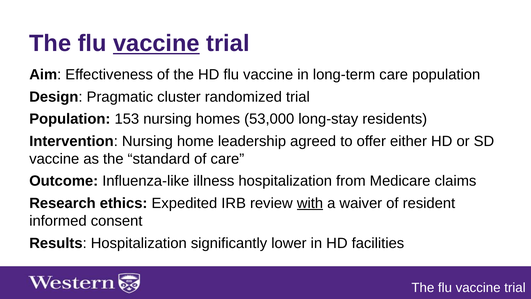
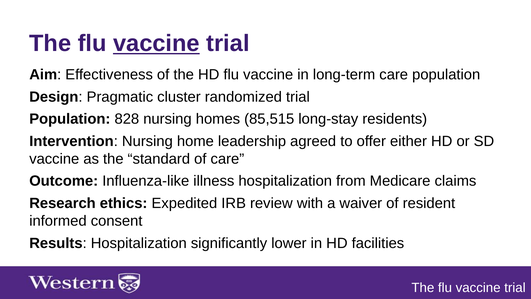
153: 153 -> 828 (127, 119)
53,000: 53,000 -> 85,515 (269, 119)
with underline: present -> none (310, 203)
